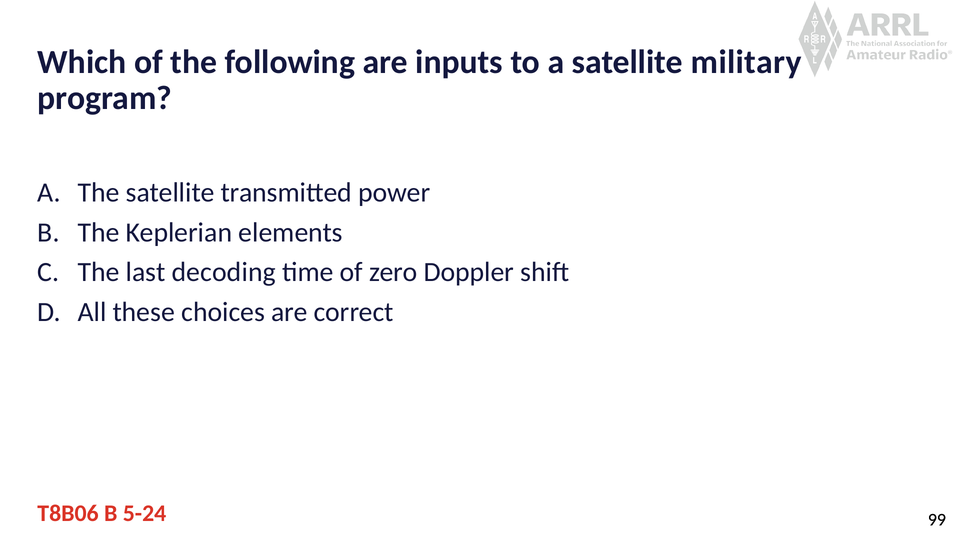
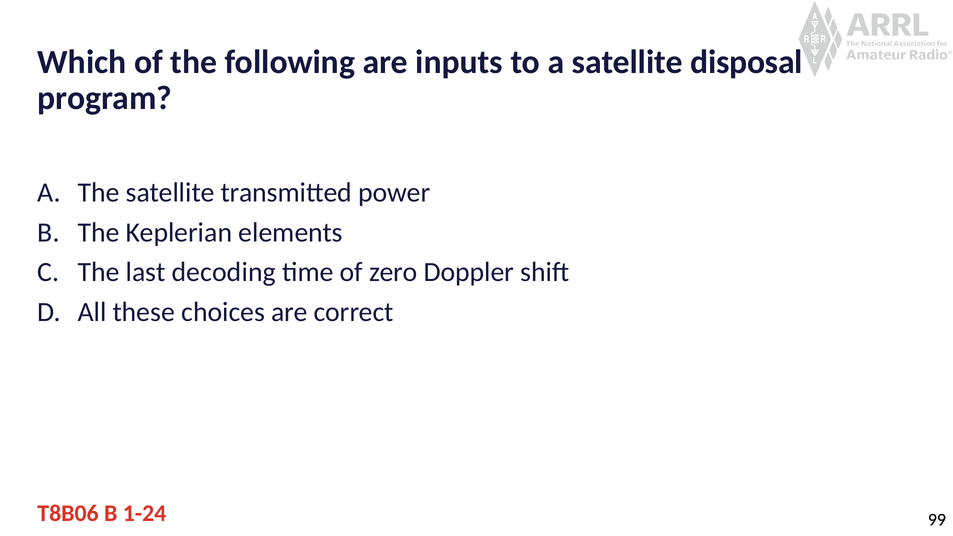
military: military -> disposal (747, 62)
5-24: 5-24 -> 1-24 (145, 513)
